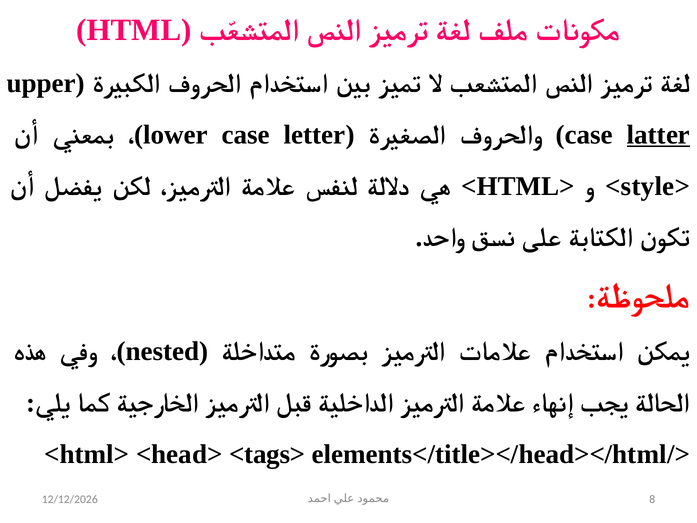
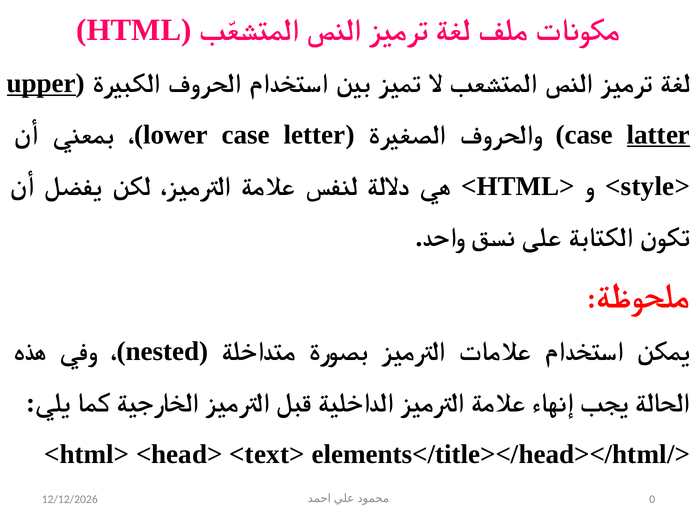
upper underline: none -> present (41, 83)
<tags>: <tags> -> <text> (267, 454)
8: 8 -> 0 (652, 499)
